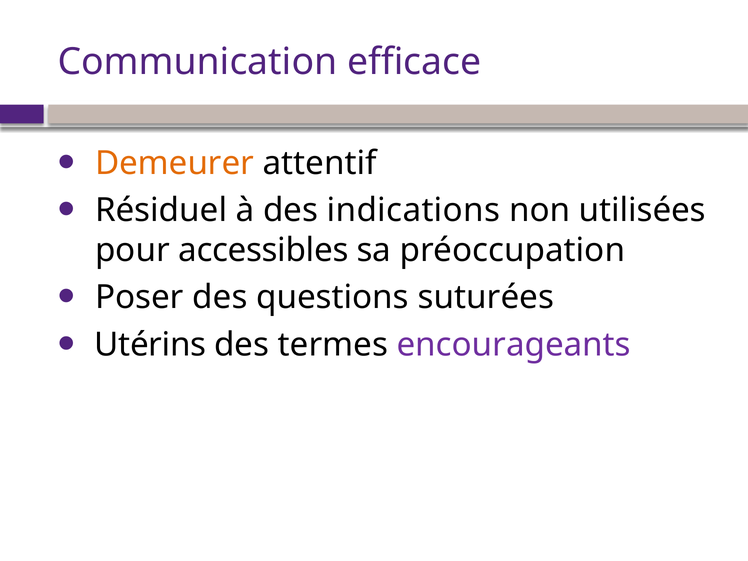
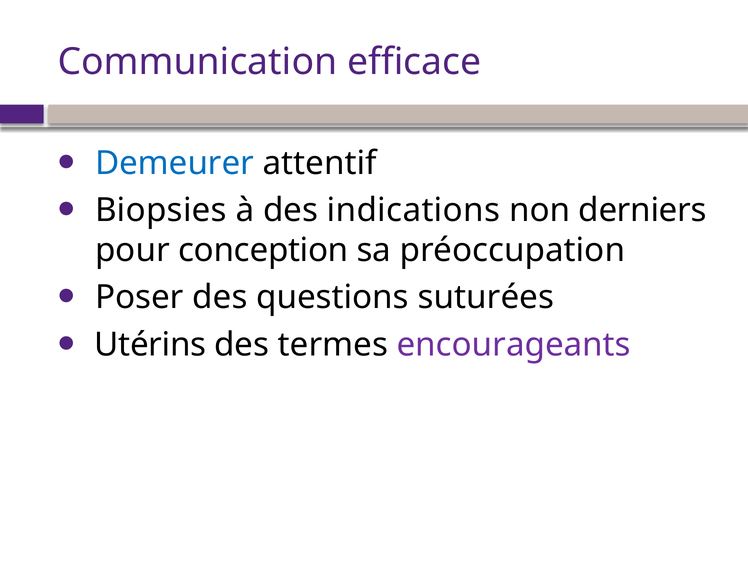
Demeurer colour: orange -> blue (175, 163)
Résiduel: Résiduel -> Biopsies (161, 210)
utilisées: utilisées -> derniers (642, 210)
accessibles: accessibles -> conception (263, 250)
